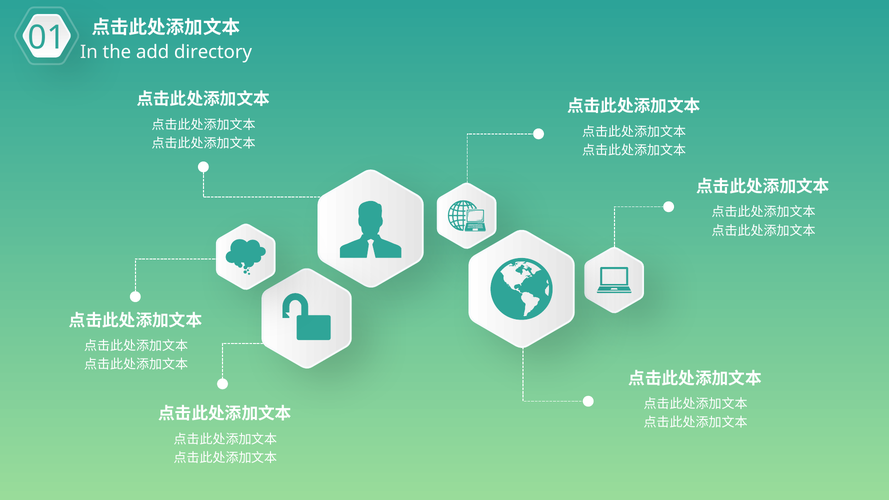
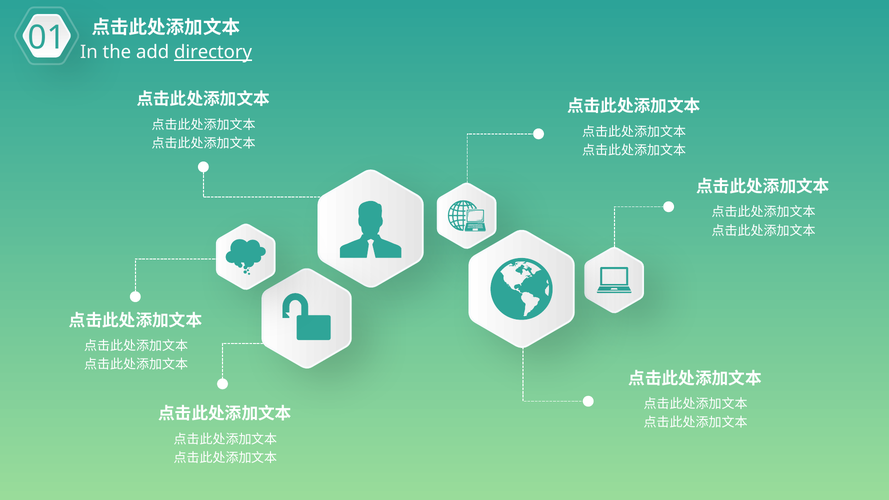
directory underline: none -> present (213, 52)
